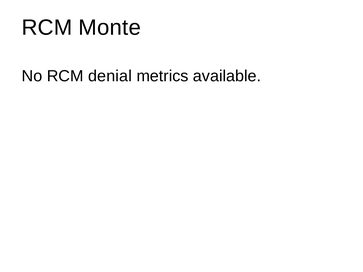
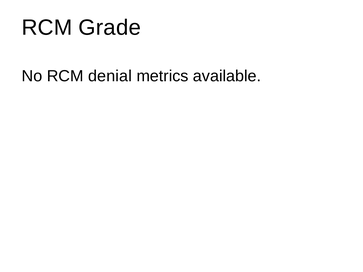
Monte: Monte -> Grade (110, 28)
